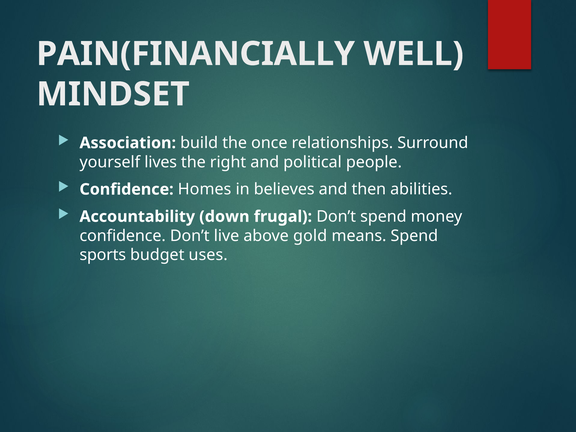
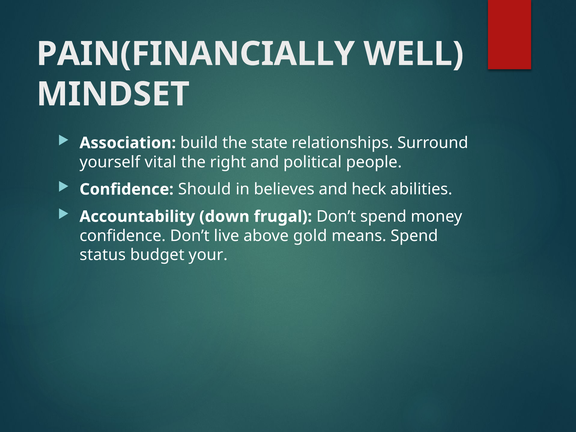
once: once -> state (269, 143)
lives: lives -> vital (161, 162)
Homes: Homes -> Should (205, 189)
then: then -> heck (369, 189)
sports: sports -> status (103, 255)
uses: uses -> your (208, 255)
